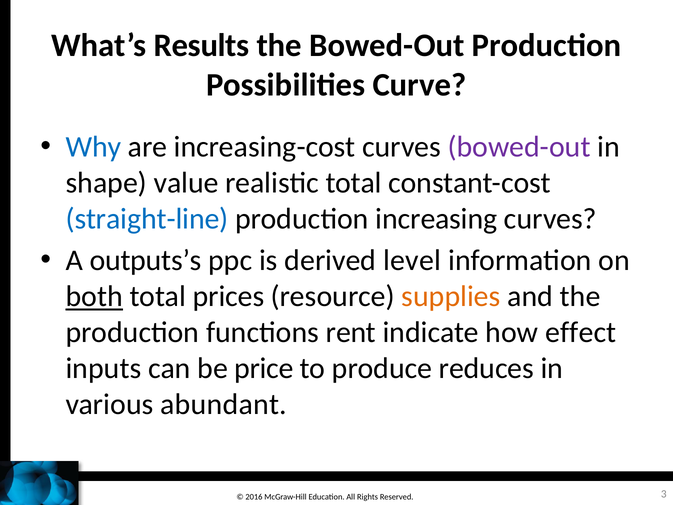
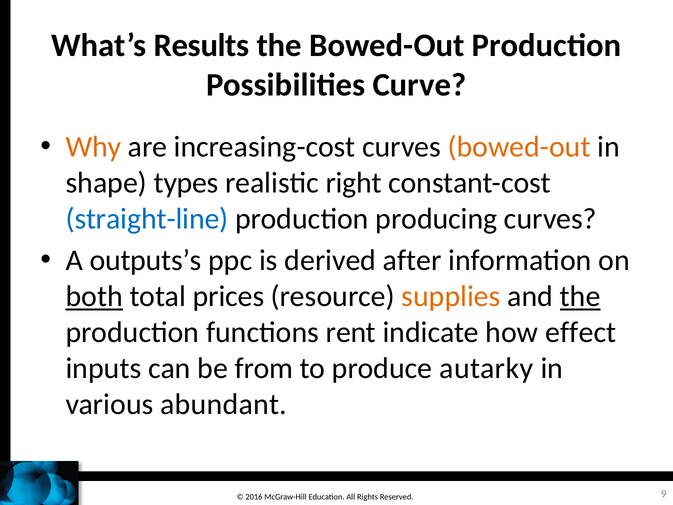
Why colour: blue -> orange (93, 147)
bowed-out colour: purple -> orange (519, 147)
value: value -> types (186, 183)
realistic total: total -> right (354, 183)
increasing: increasing -> producing (436, 219)
level: level -> after (412, 260)
the underline: none -> present (580, 296)
price: price -> from (264, 368)
reduces: reduces -> autarky (486, 368)
3: 3 -> 9 (664, 494)
